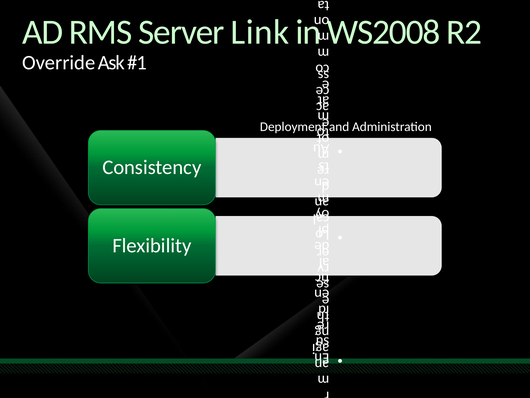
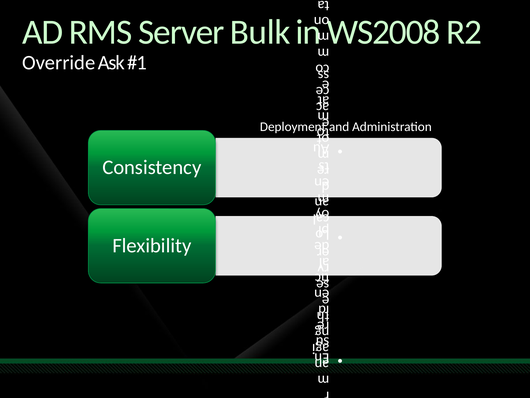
Link: Link -> Bulk (260, 32)
